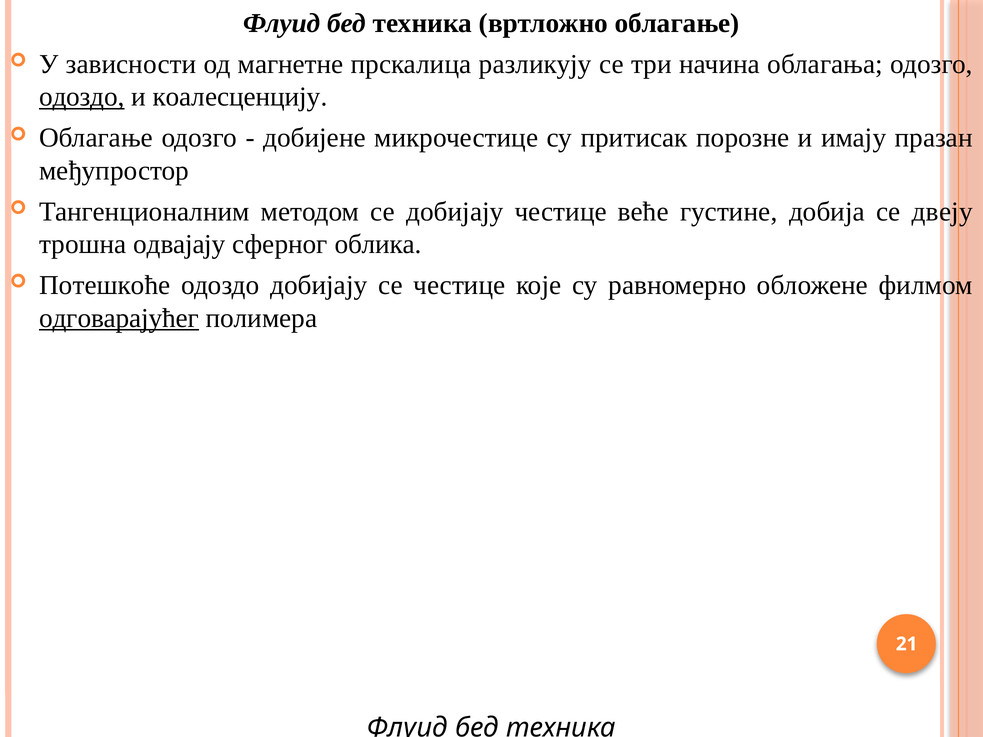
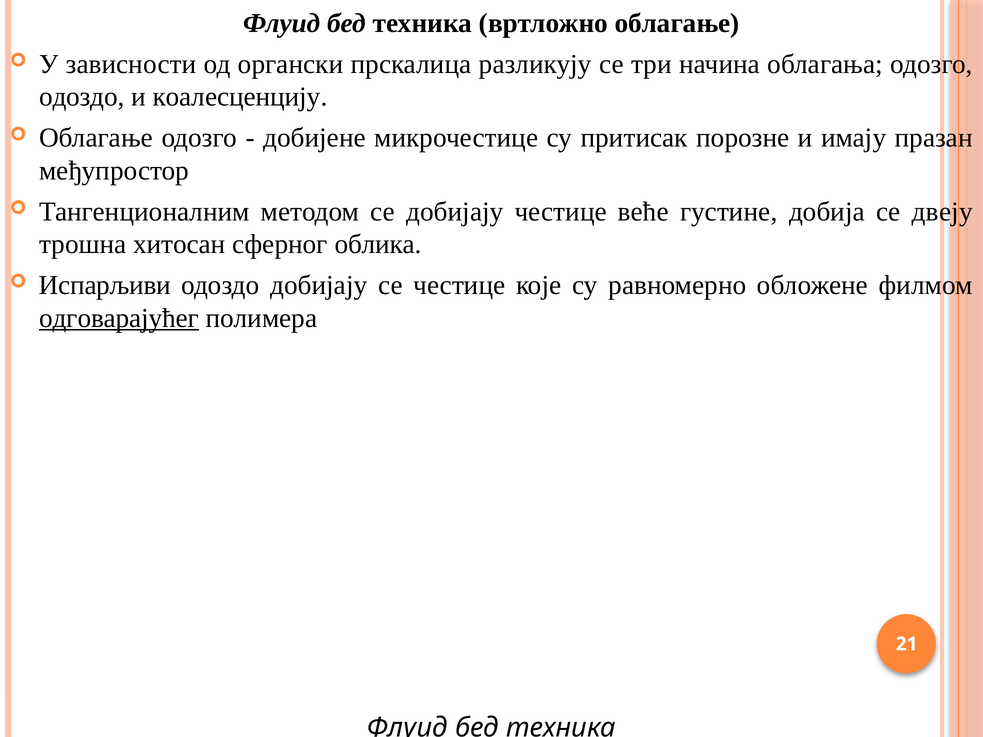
магнетне: магнетне -> органски (291, 64)
одоздо underline: present -> none (82, 97)
одвајају: одвајају -> хитосан (179, 245)
Потешкоће: Потешкоће -> Испарљиви (105, 285)
